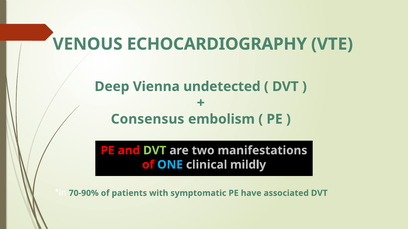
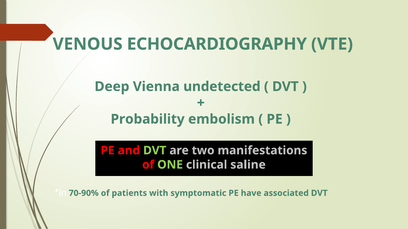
Consensus: Consensus -> Probability (148, 119)
ONE colour: light blue -> light green (170, 165)
mildly: mildly -> saline (248, 165)
